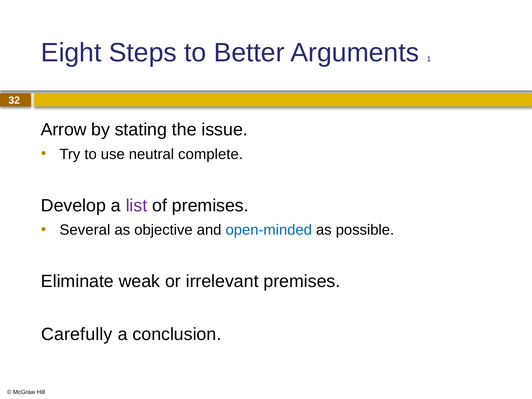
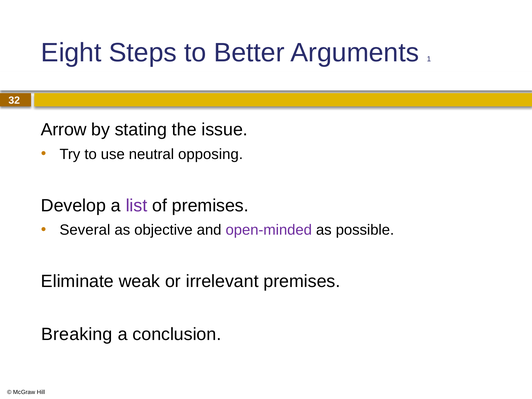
complete: complete -> opposing (211, 154)
open-minded colour: blue -> purple (269, 230)
Carefully: Carefully -> Breaking (77, 334)
